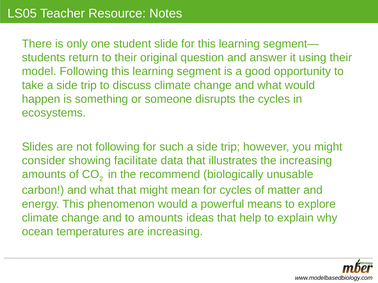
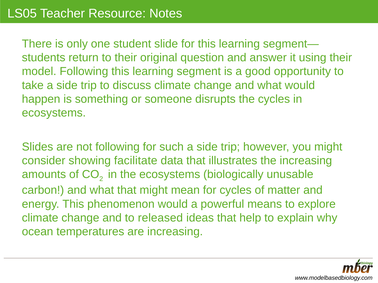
the recommend: recommend -> ecosystems (170, 175)
to amounts: amounts -> released (160, 218)
